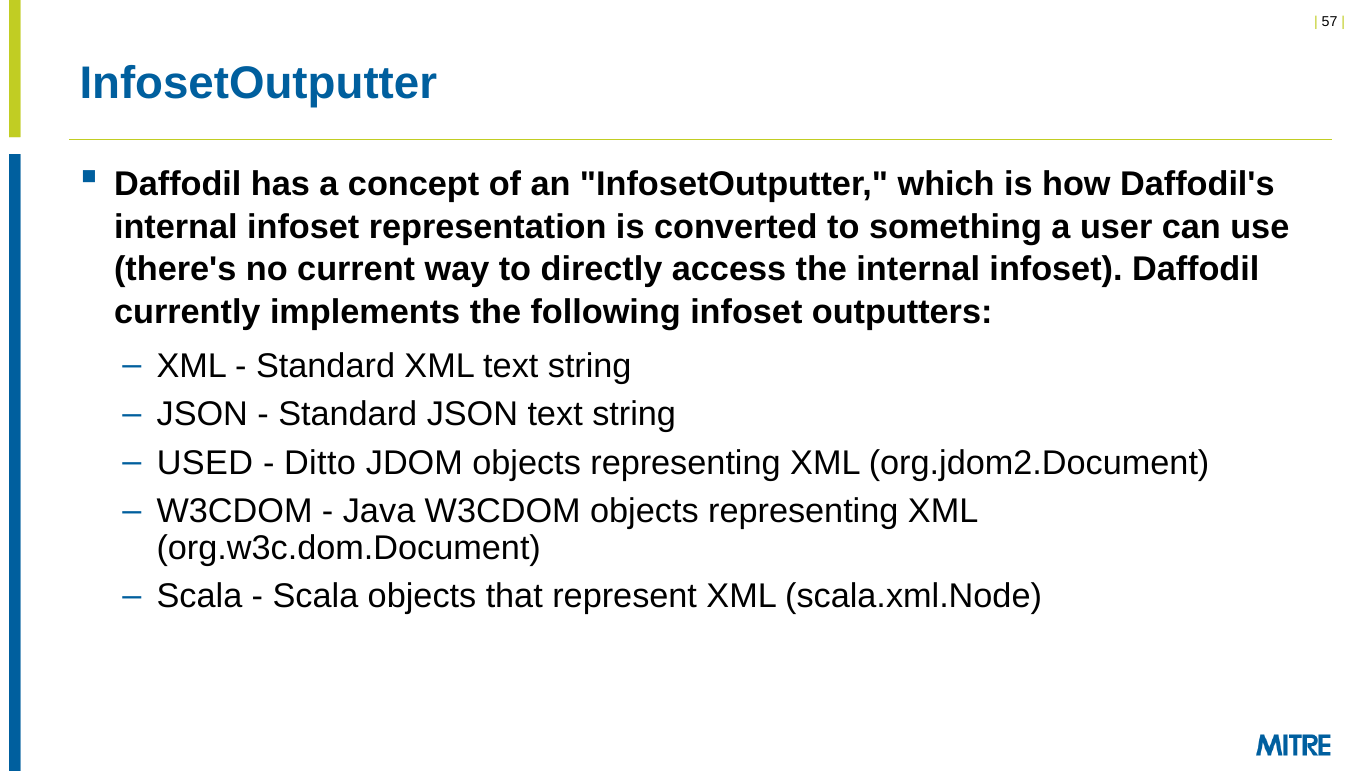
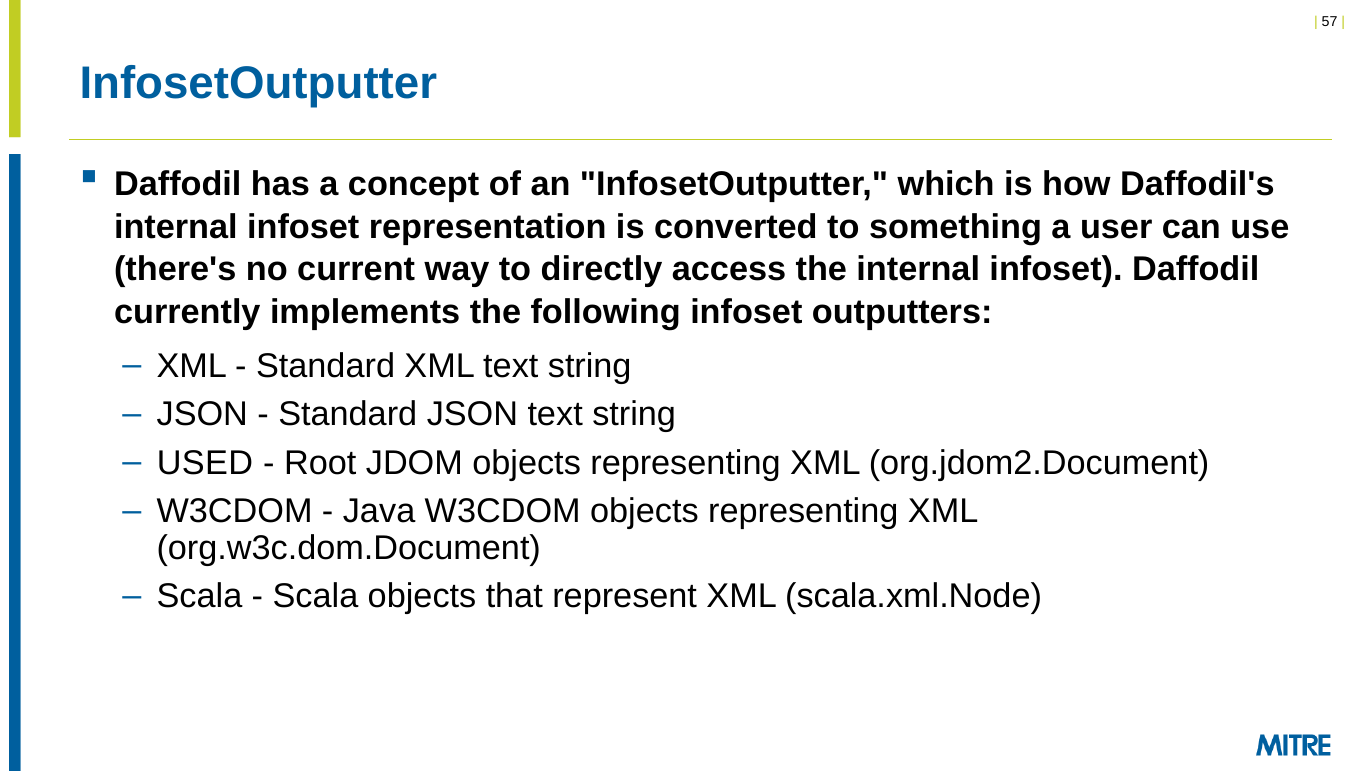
Ditto: Ditto -> Root (320, 463)
